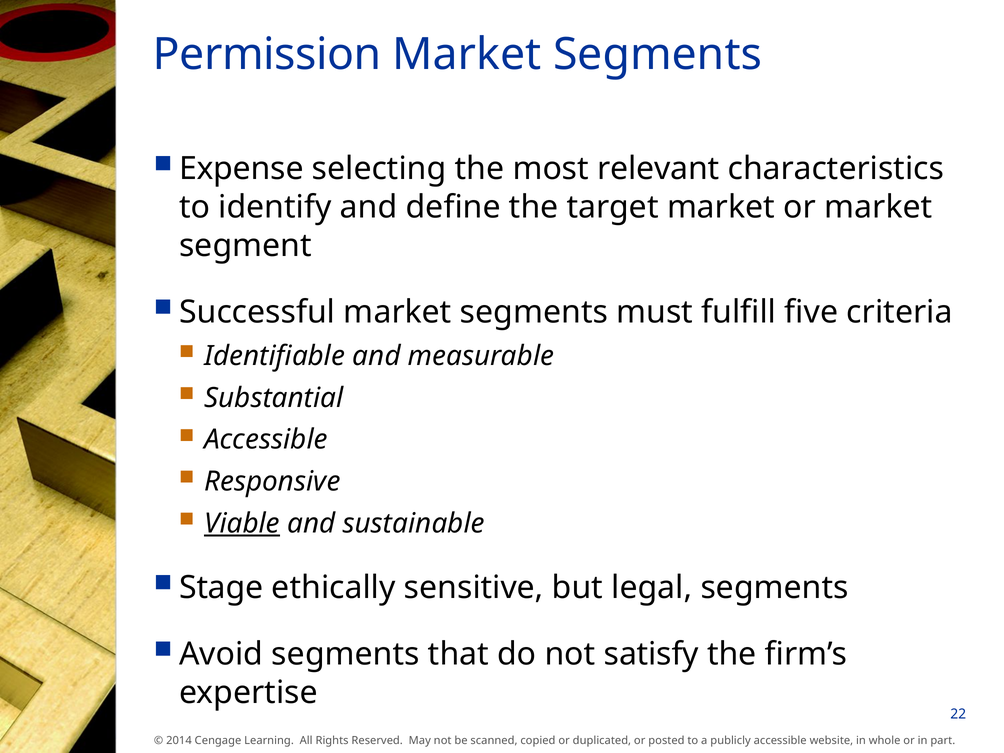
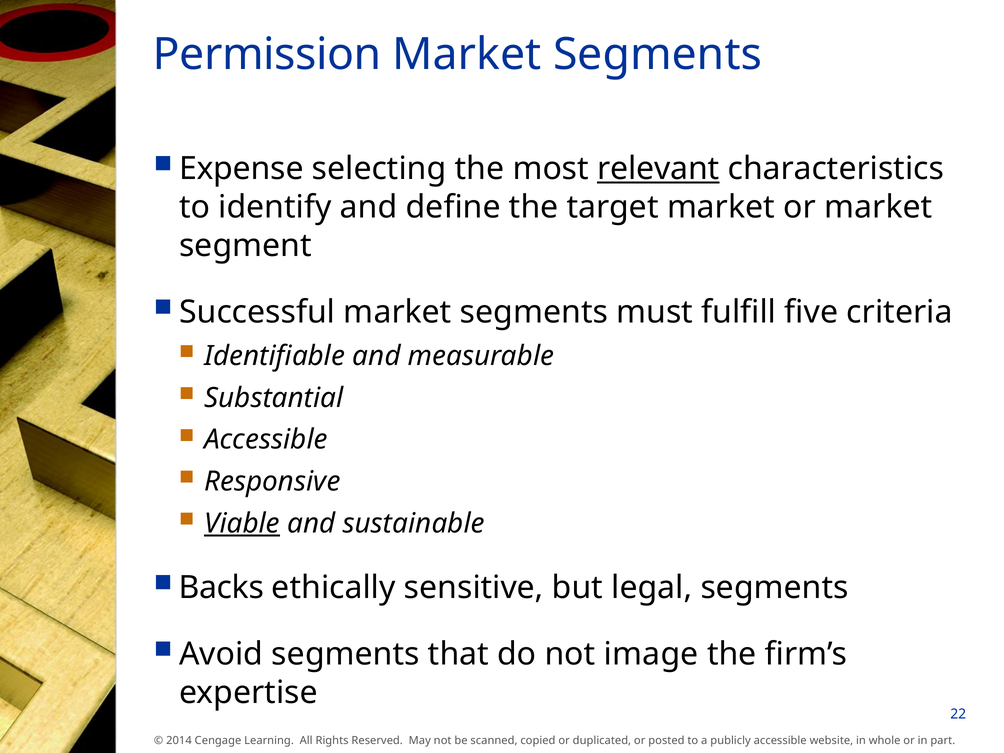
relevant underline: none -> present (658, 169)
Stage: Stage -> Backs (221, 588)
satisfy: satisfy -> image (651, 654)
